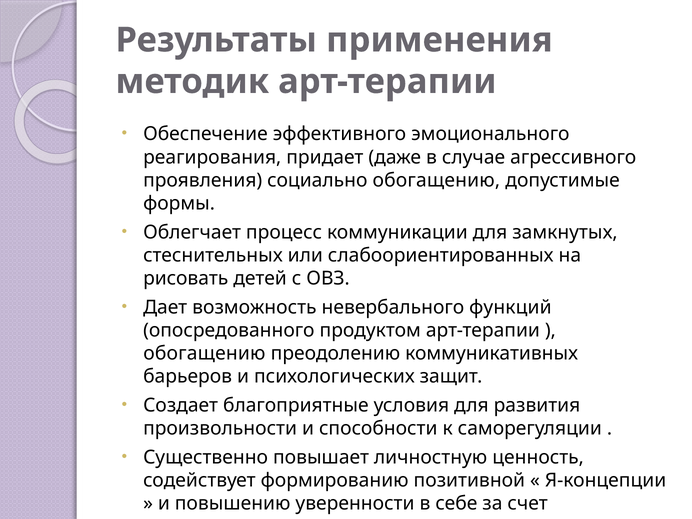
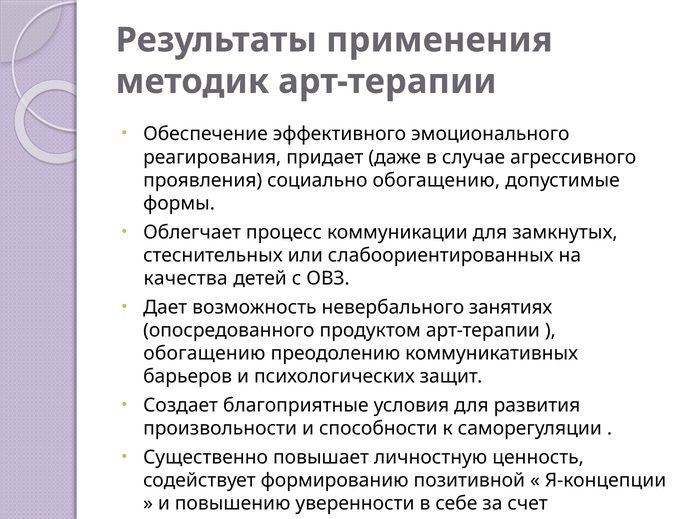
рисовать: рисовать -> качества (186, 278)
функций: функций -> занятиях (511, 307)
